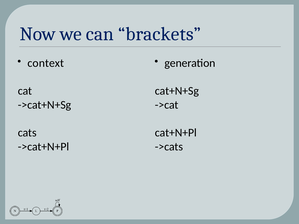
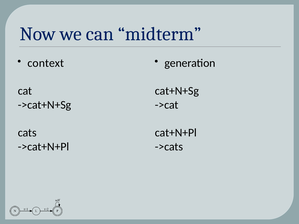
brackets: brackets -> midterm (160, 34)
